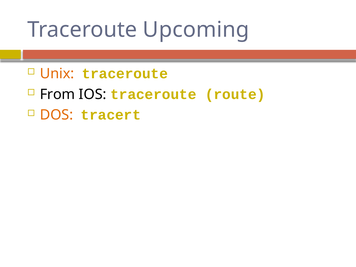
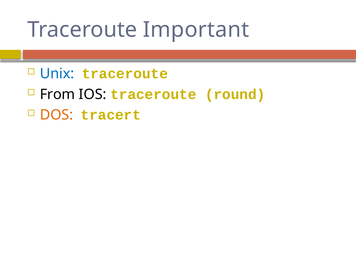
Upcoming: Upcoming -> Important (196, 30)
Unix colour: orange -> blue (57, 74)
route: route -> round (235, 94)
